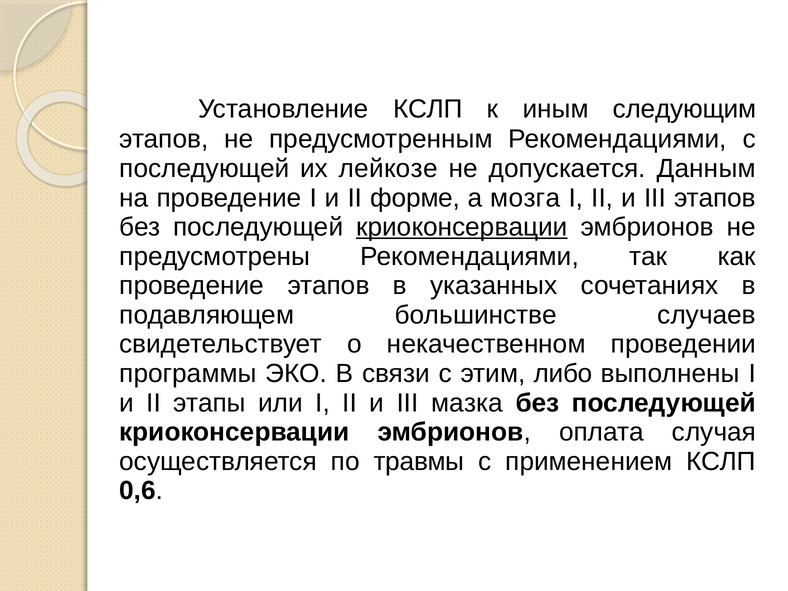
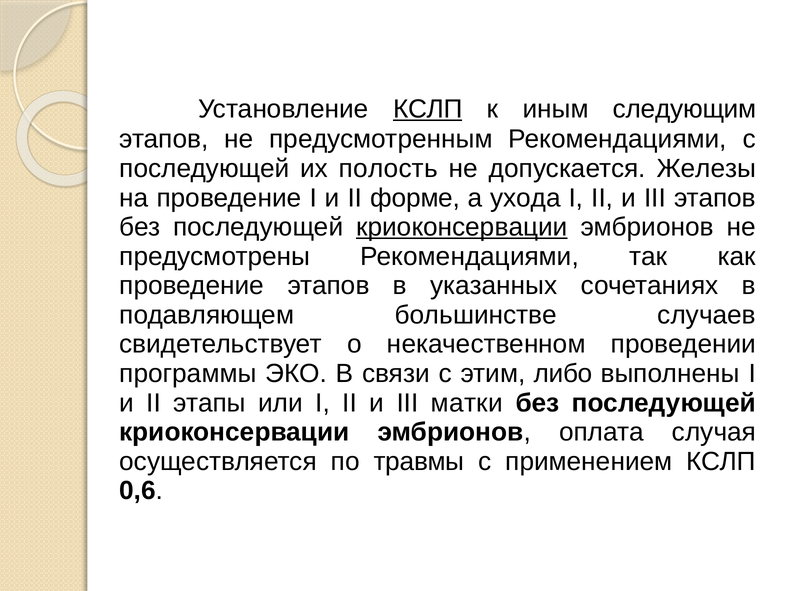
КСЛП underline: none -> present (428, 109)
лейкозе: лейкозе -> полость (388, 169)
Данным: Данным -> Железы (706, 169)
мозга: мозга -> ухода (526, 198)
мазка: мазка -> матки (467, 403)
